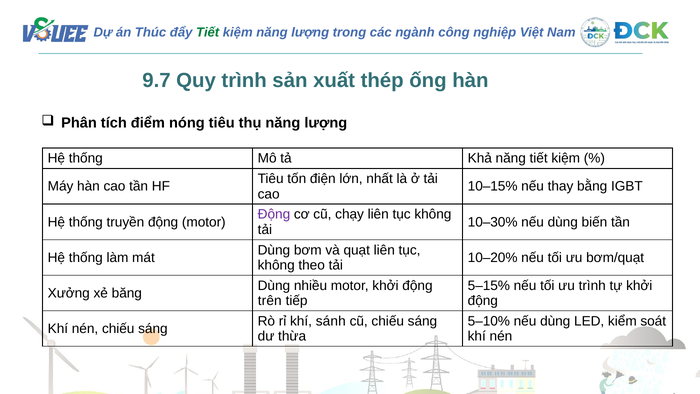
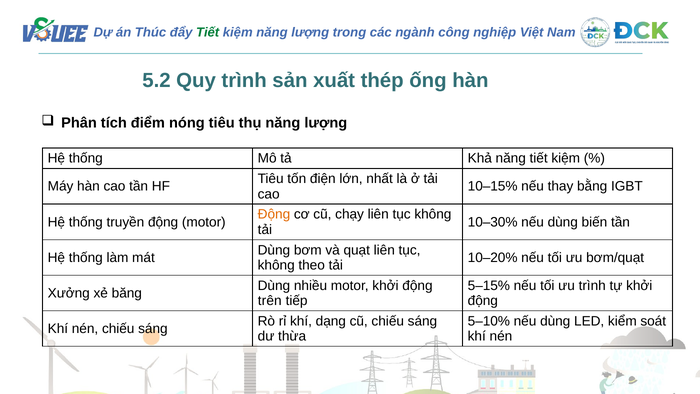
9.7: 9.7 -> 5.2 (156, 81)
Động colour: purple -> orange (274, 214)
sánh: sánh -> dạng (331, 321)
